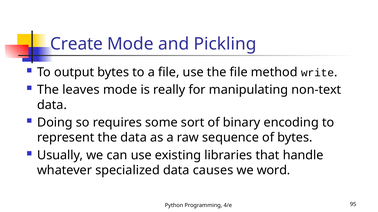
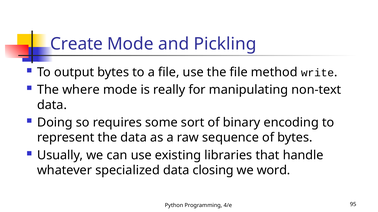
leaves: leaves -> where (81, 90)
causes: causes -> closing (213, 171)
